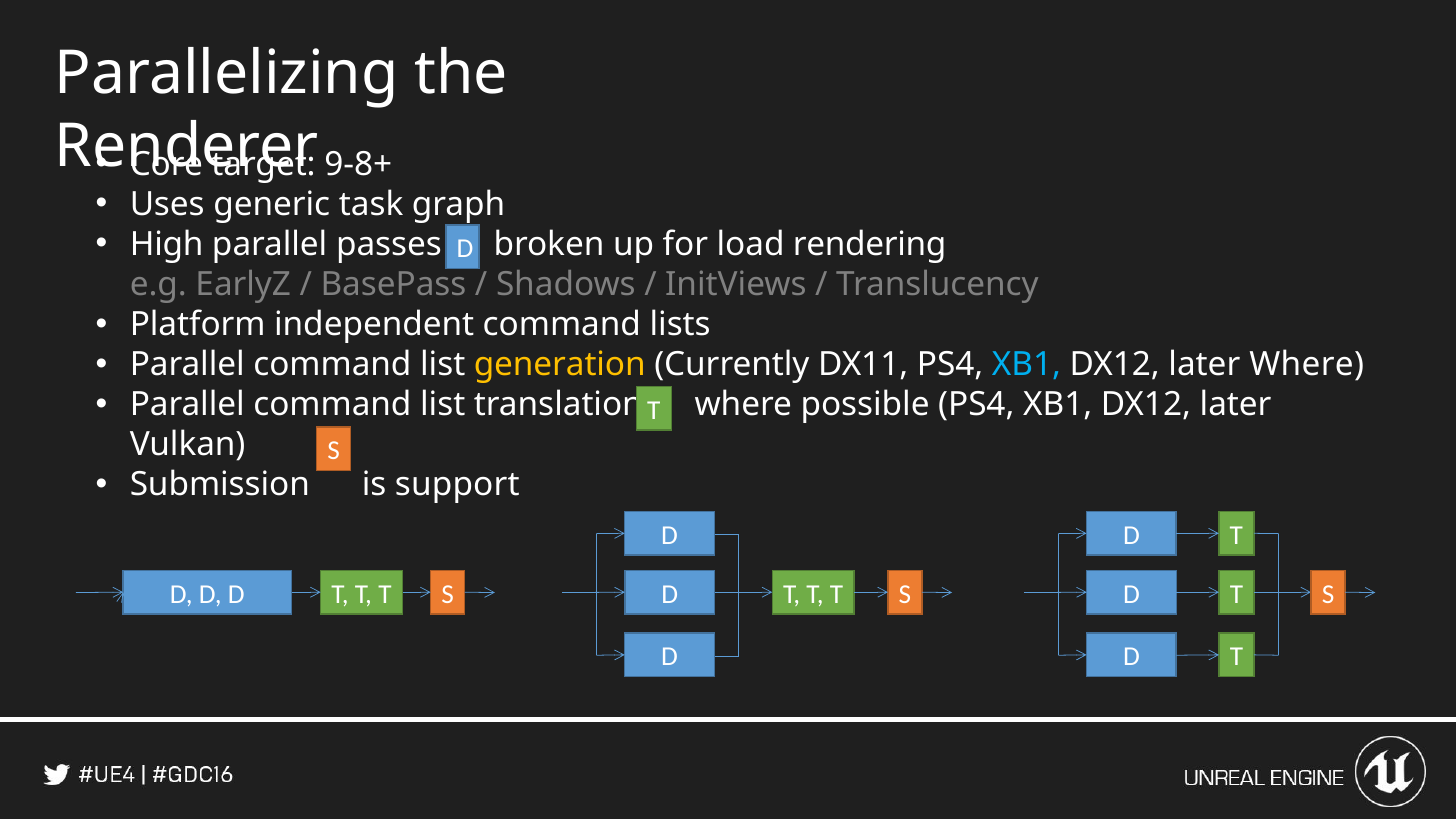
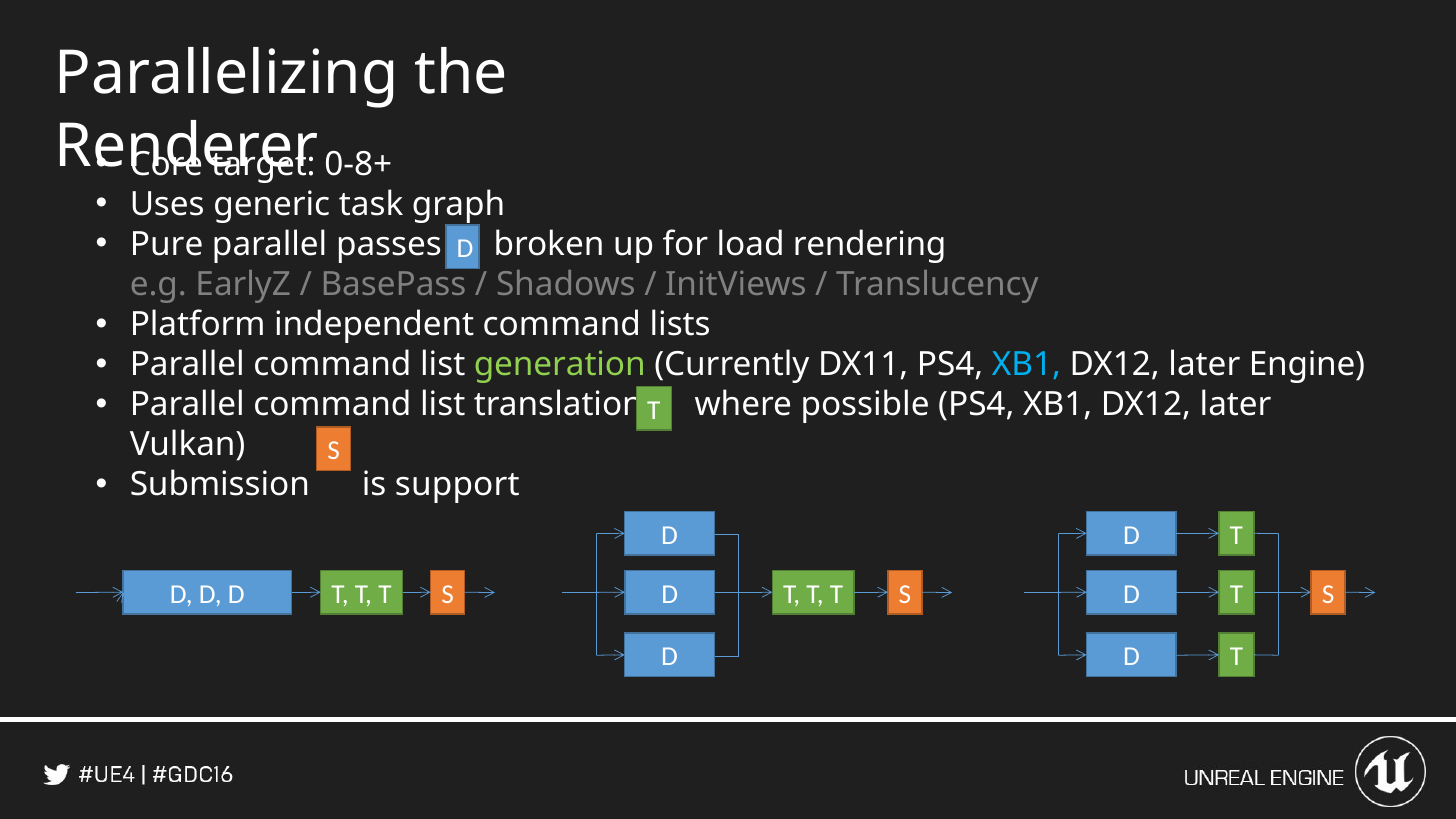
9-8+: 9-8+ -> 0-8+ (358, 165)
High: High -> Pure (167, 245)
generation colour: yellow -> light green (560, 365)
later Where: Where -> Engine (1307, 365)
